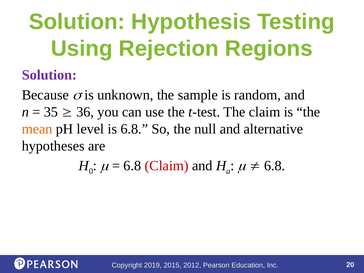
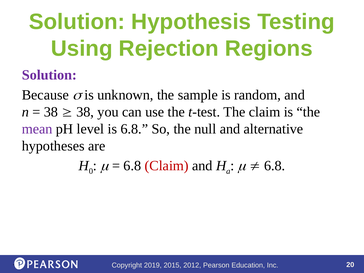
35: 35 -> 38 (51, 112)
36: 36 -> 38 (85, 112)
mean colour: orange -> purple (37, 129)
